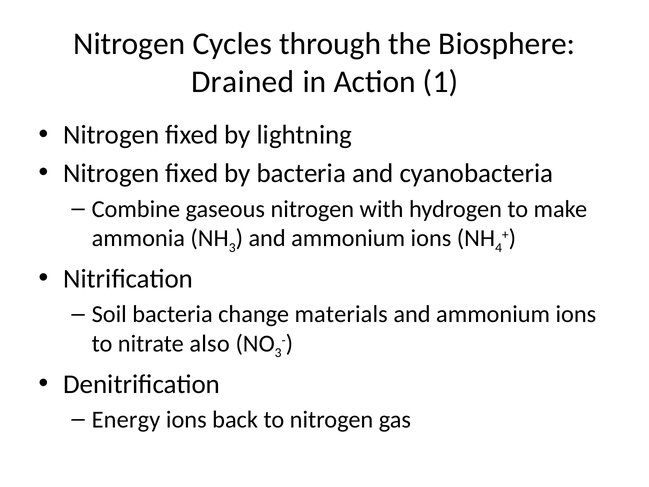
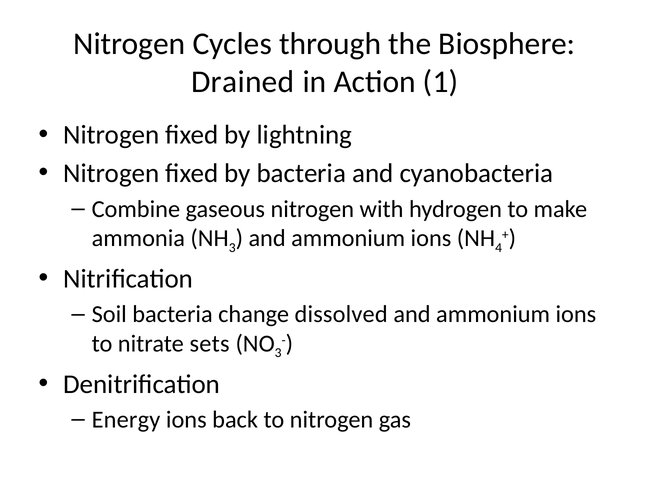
materials: materials -> dissolved (341, 314)
also: also -> sets (210, 343)
